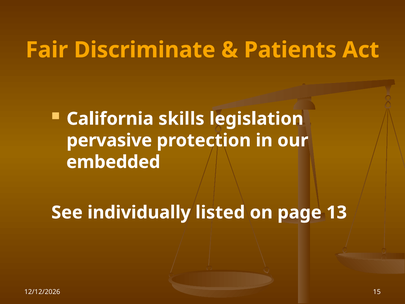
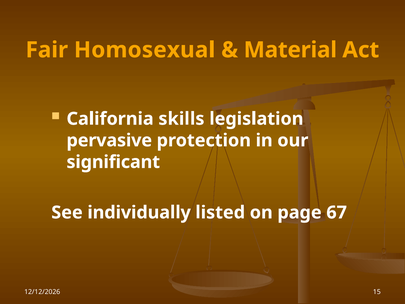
Discriminate: Discriminate -> Homosexual (145, 50)
Patients: Patients -> Material (290, 50)
embedded: embedded -> significant (113, 162)
13: 13 -> 67 (337, 212)
